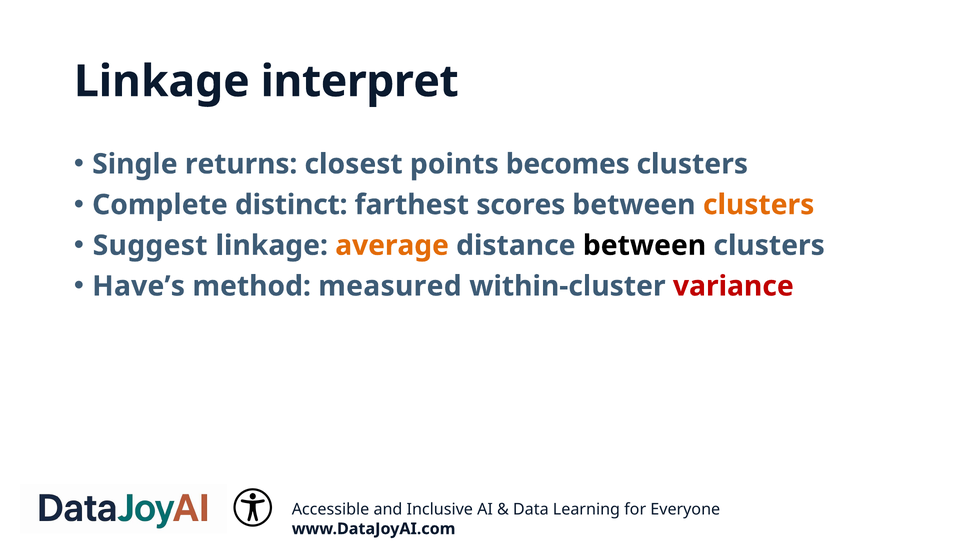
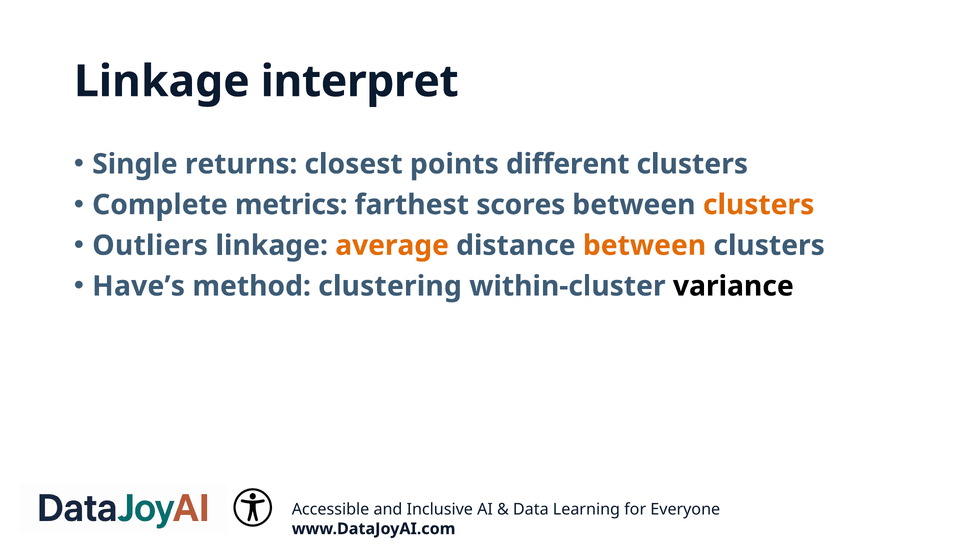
becomes: becomes -> different (568, 164)
distinct: distinct -> metrics (291, 205)
Suggest: Suggest -> Outliers (150, 245)
between colour: black -> orange (645, 245)
measured: measured -> clustering (390, 286)
variance colour: red -> black (733, 286)
